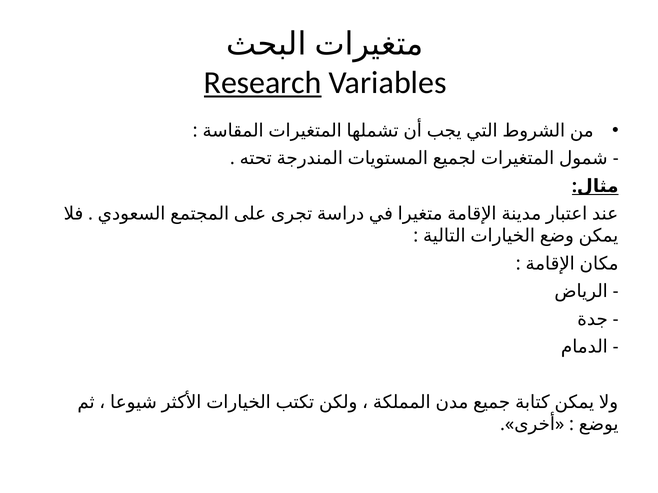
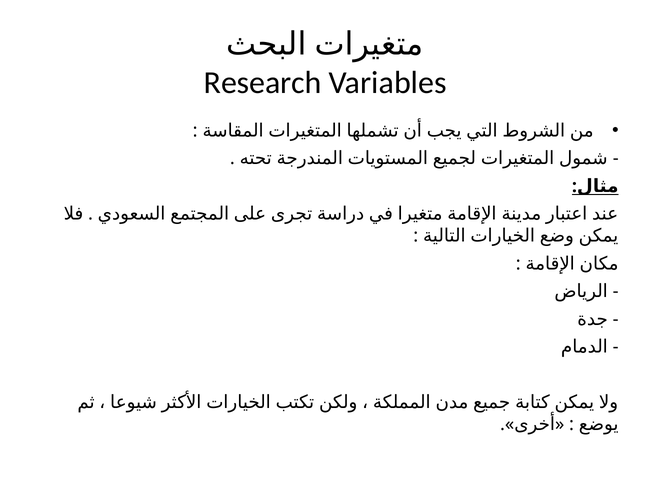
Research underline: present -> none (263, 83)
